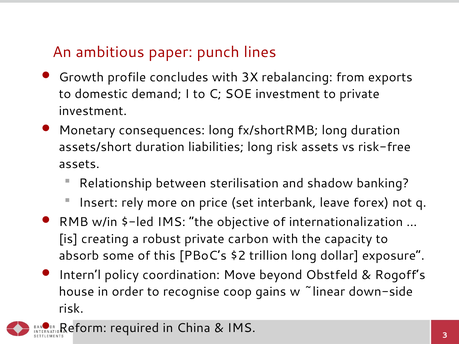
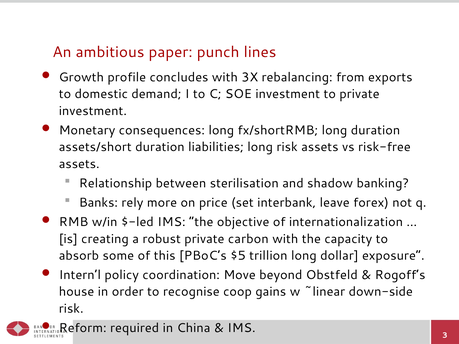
Insert: Insert -> Banks (98, 203)
$2: $2 -> $5 (238, 256)
